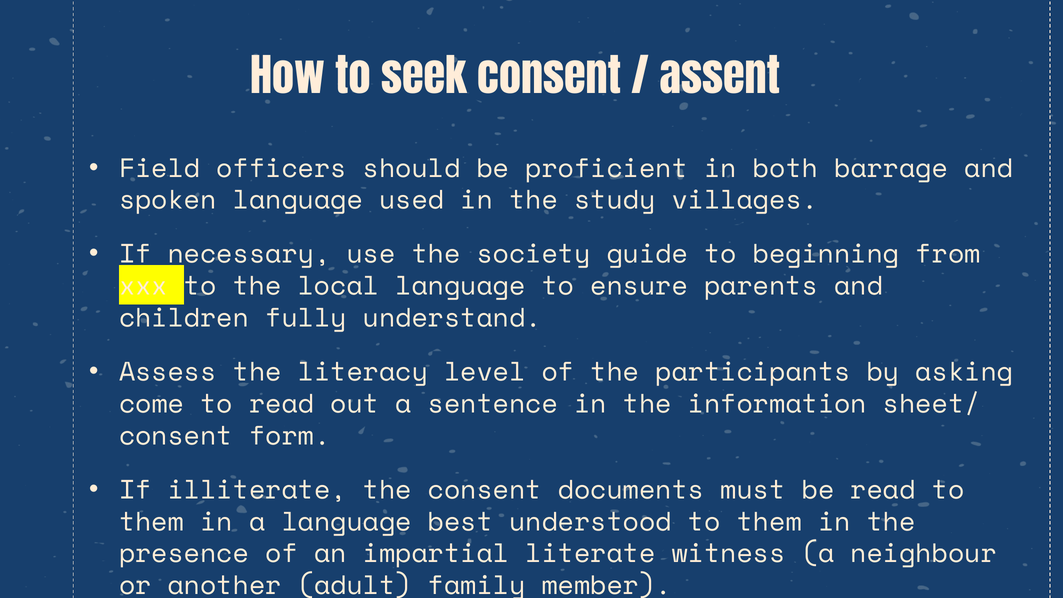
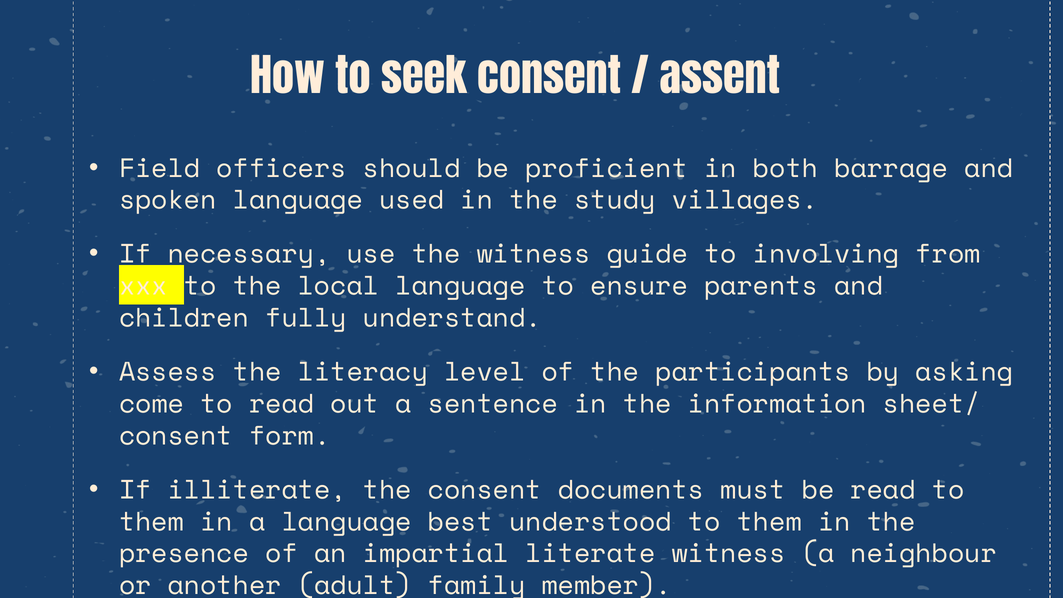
the society: society -> witness (534, 254)
beginning: beginning -> involving (826, 254)
